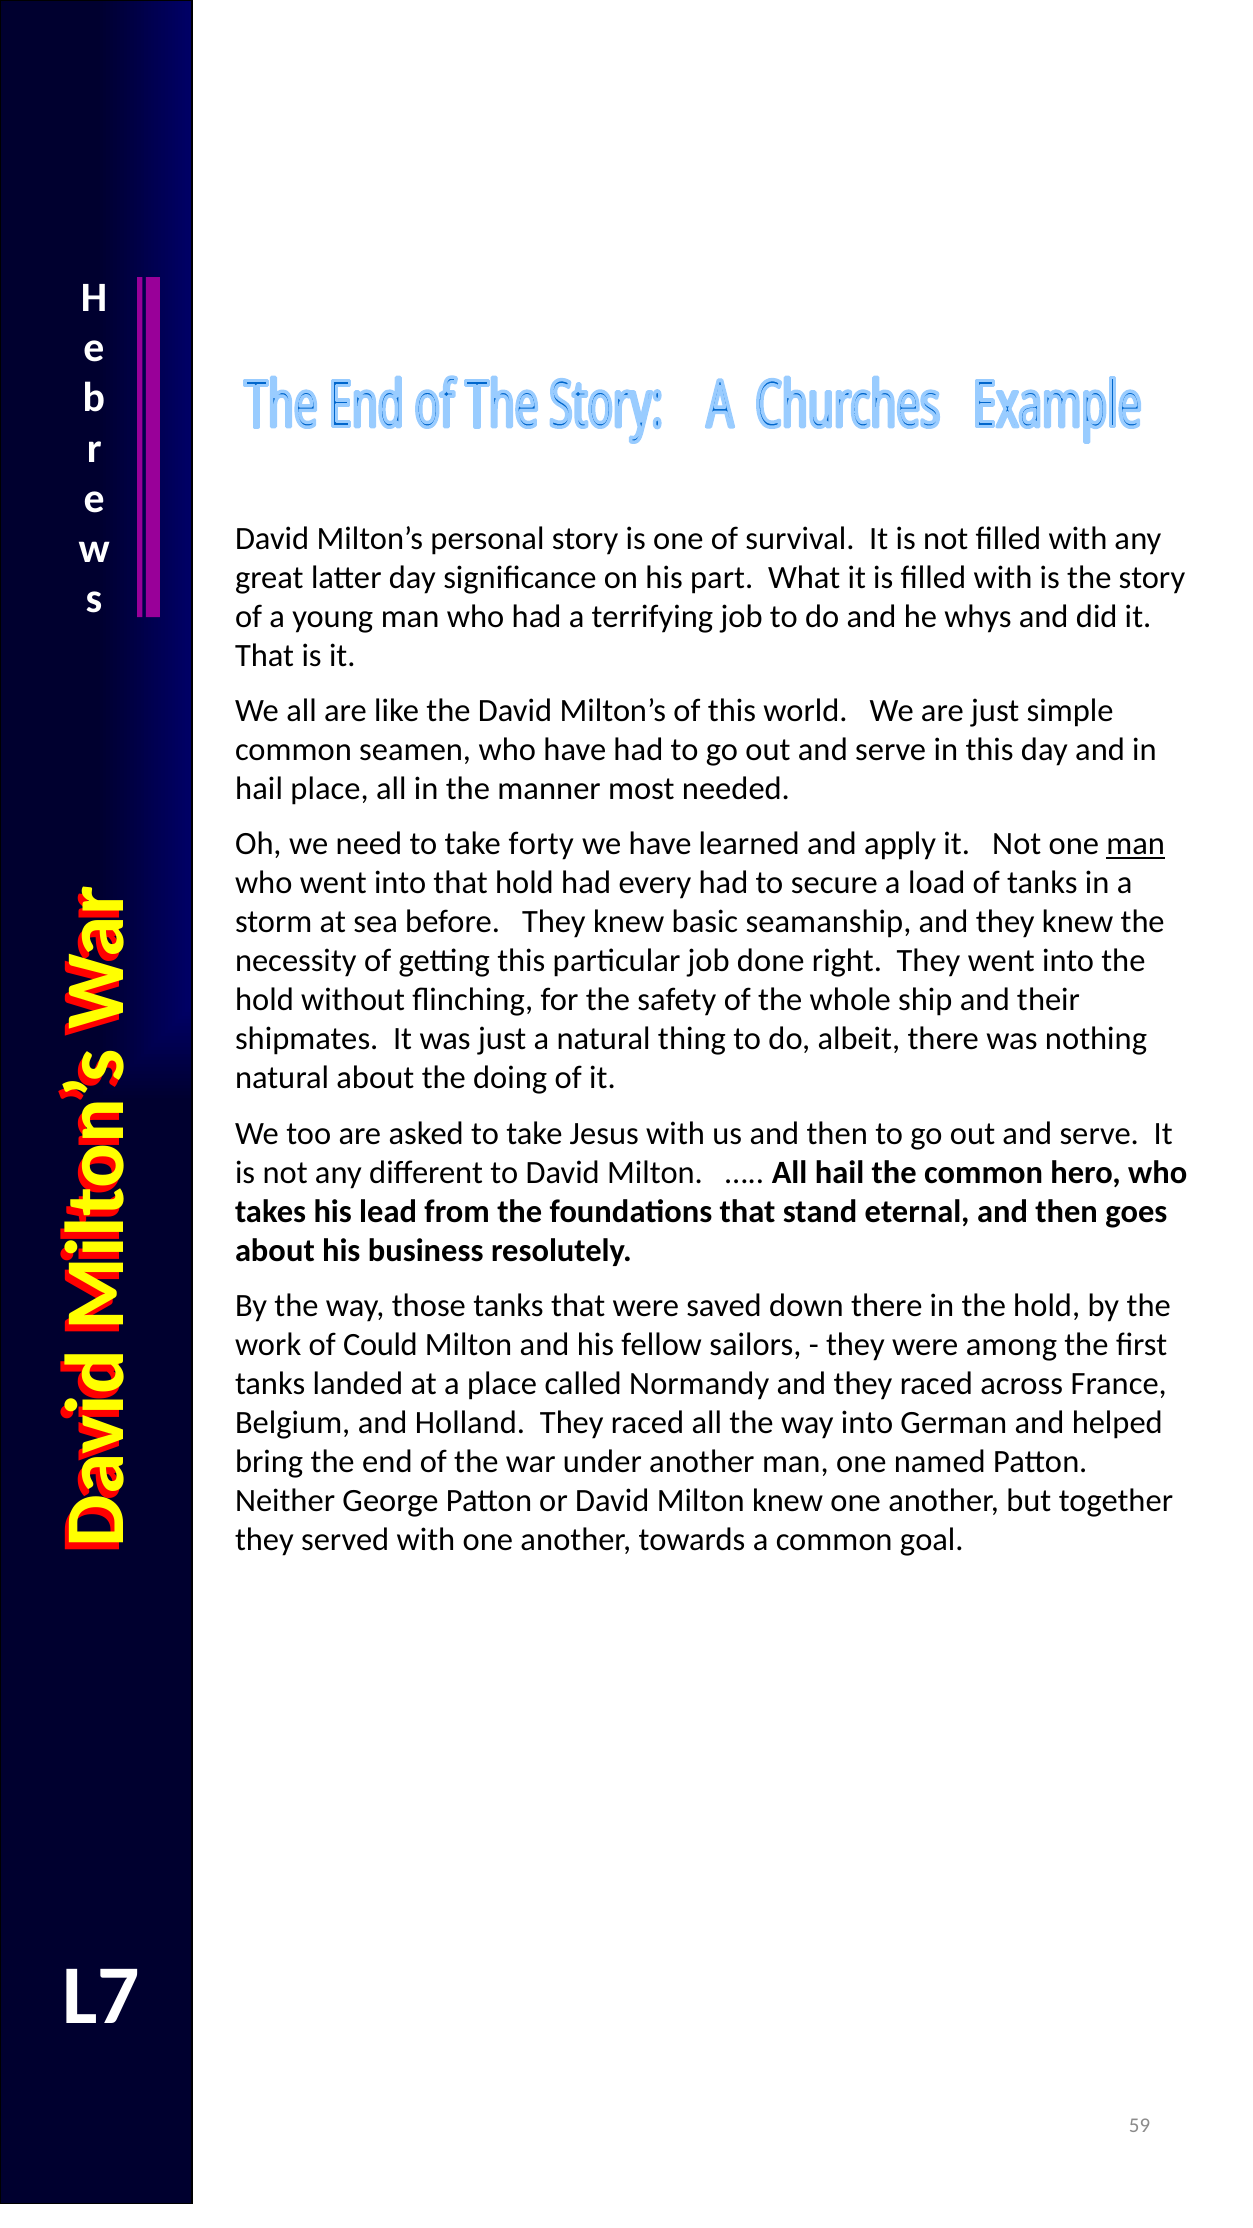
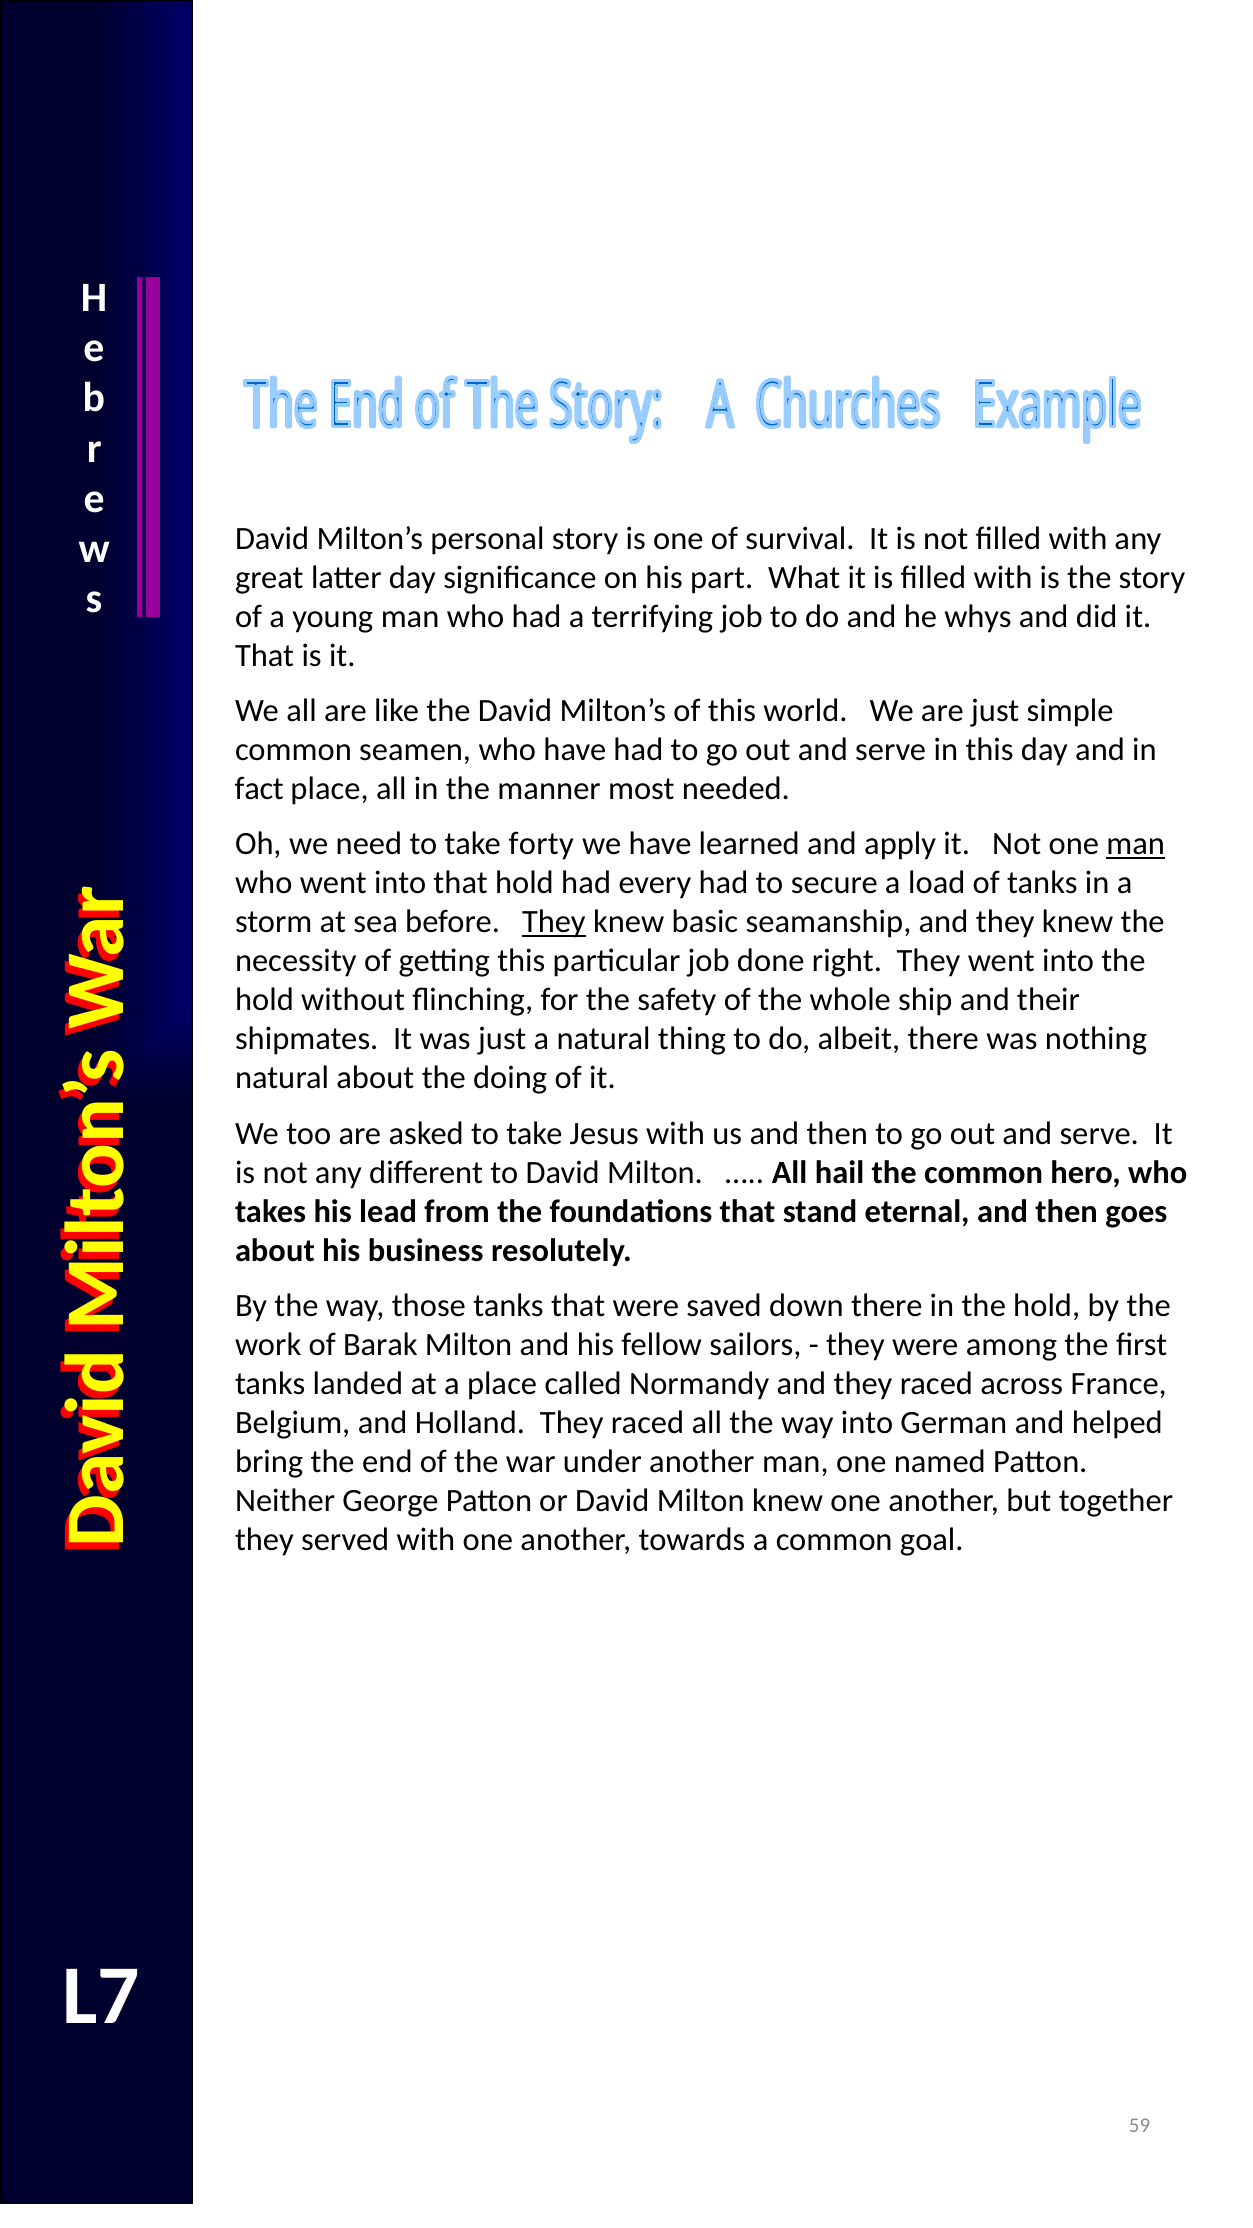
hail: hail -> fact (259, 789)
They underline: none -> present (554, 922)
Could: Could -> Barak (380, 1344)
